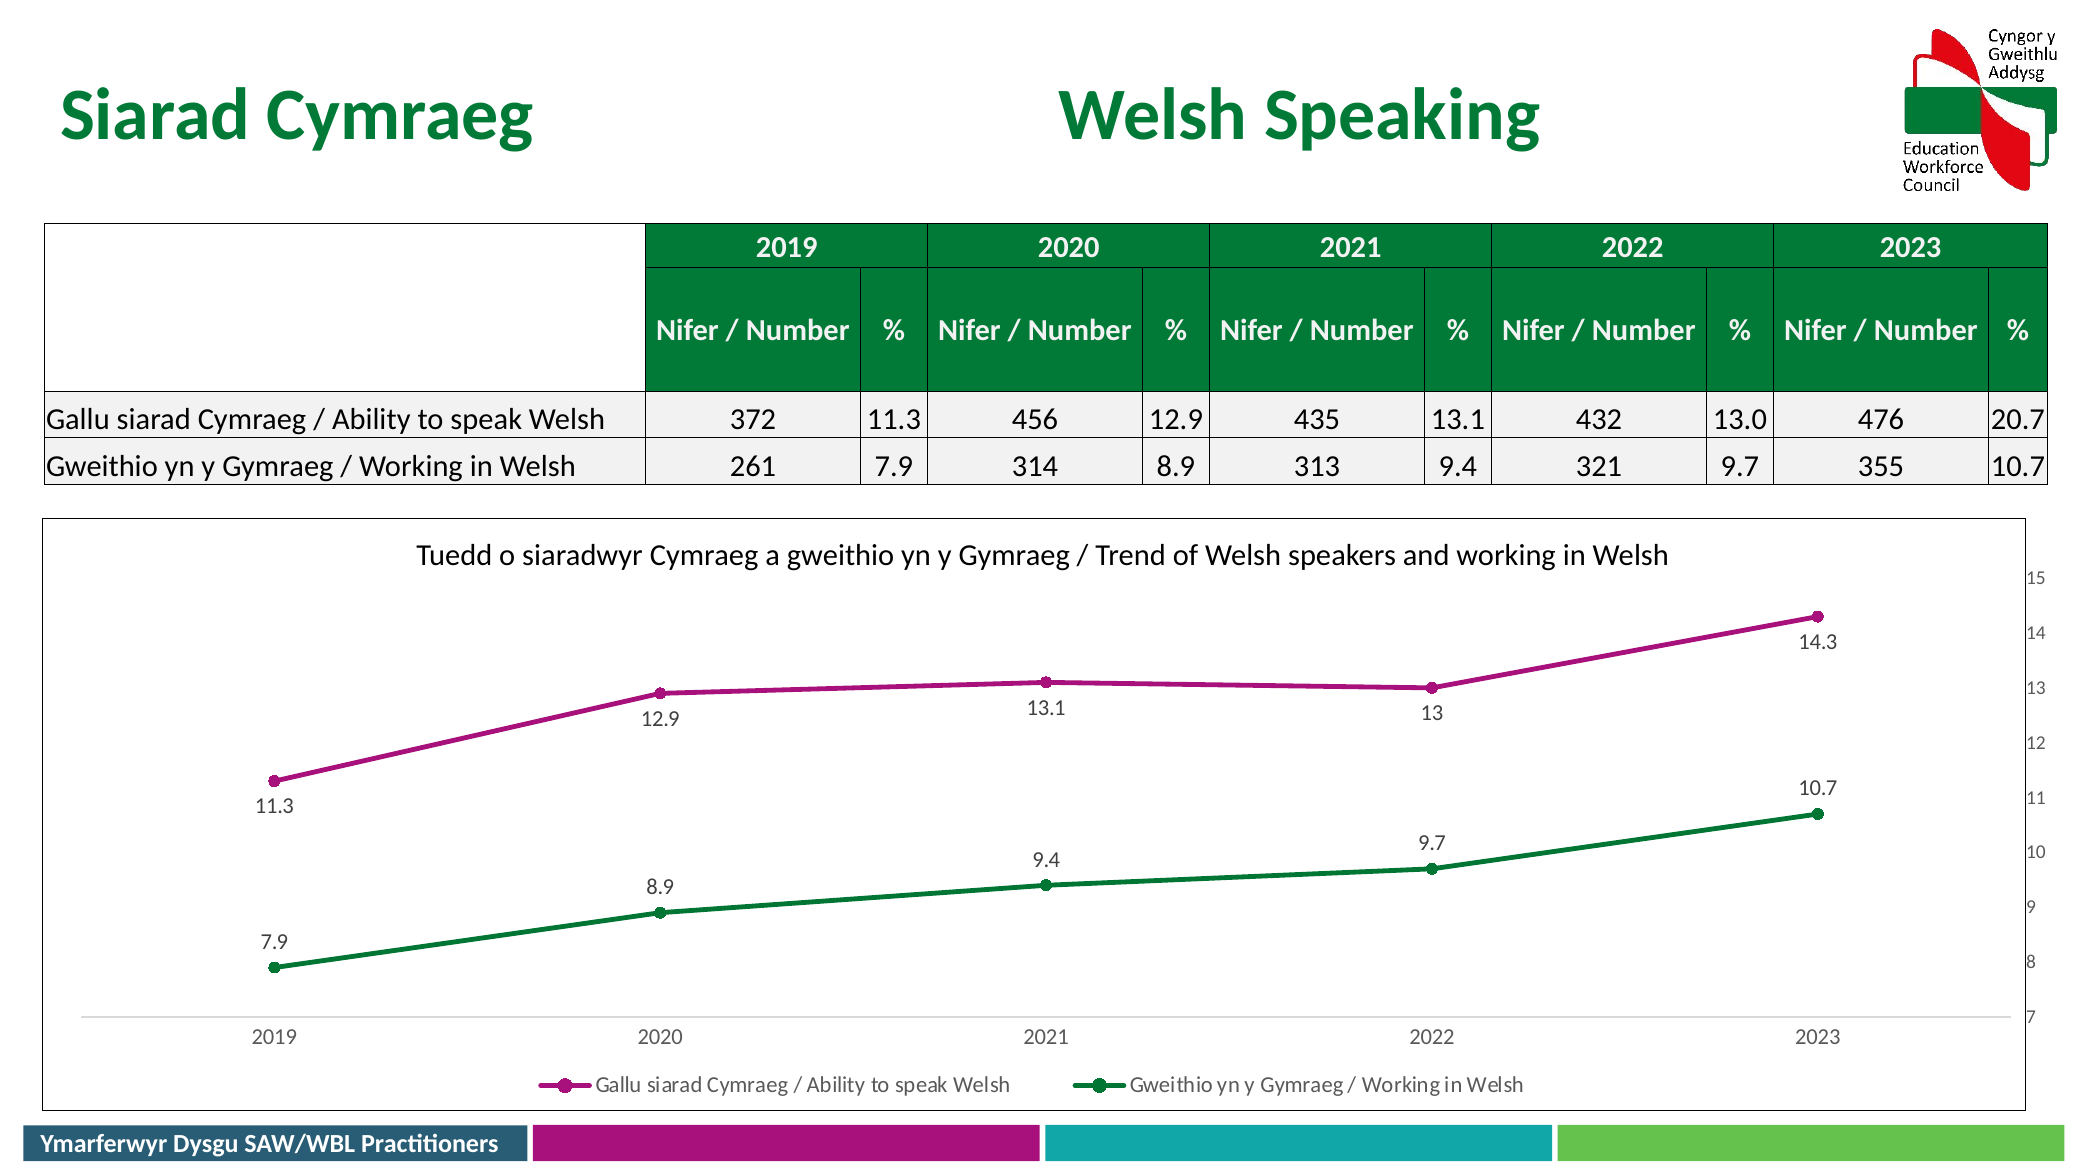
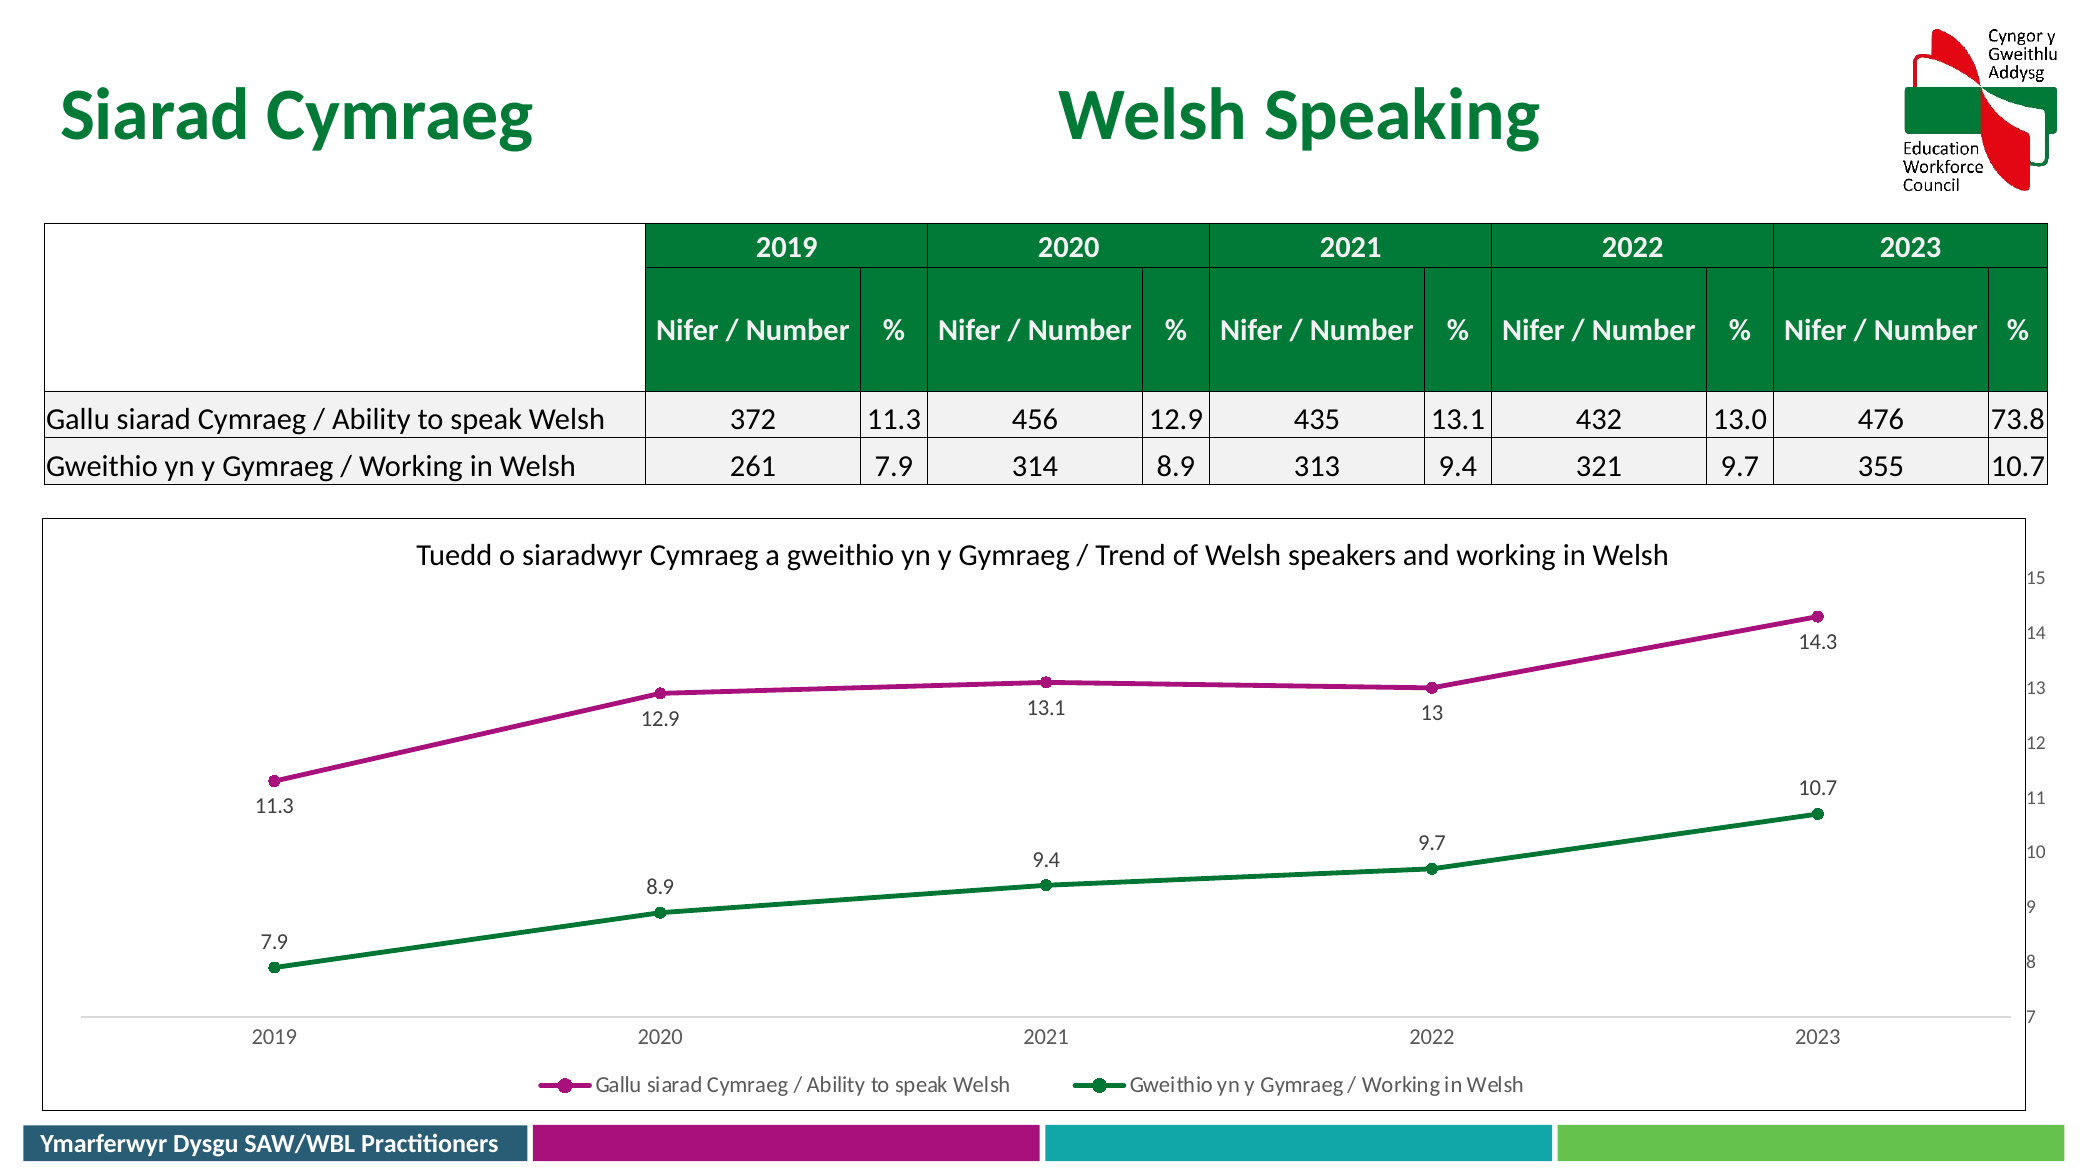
20.7: 20.7 -> 73.8 (2018, 420)
